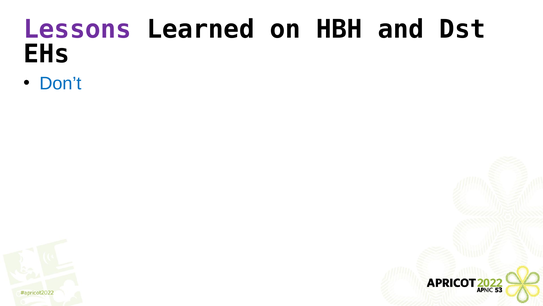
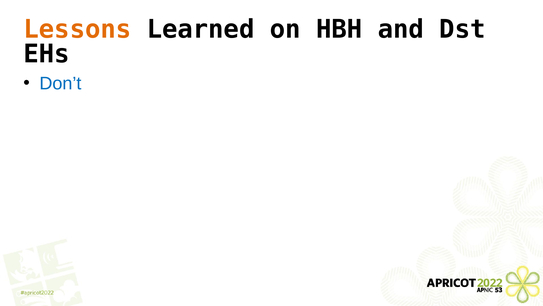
Lessons colour: purple -> orange (77, 29)
